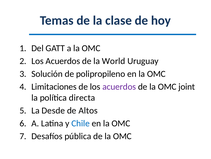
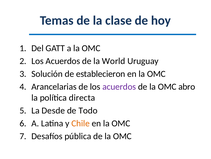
polipropileno: polipropileno -> establecieron (101, 74)
Limitaciones: Limitaciones -> Arancelarias (54, 86)
joint: joint -> abro (187, 86)
Altos: Altos -> Todo (88, 110)
Chile colour: blue -> orange (81, 123)
